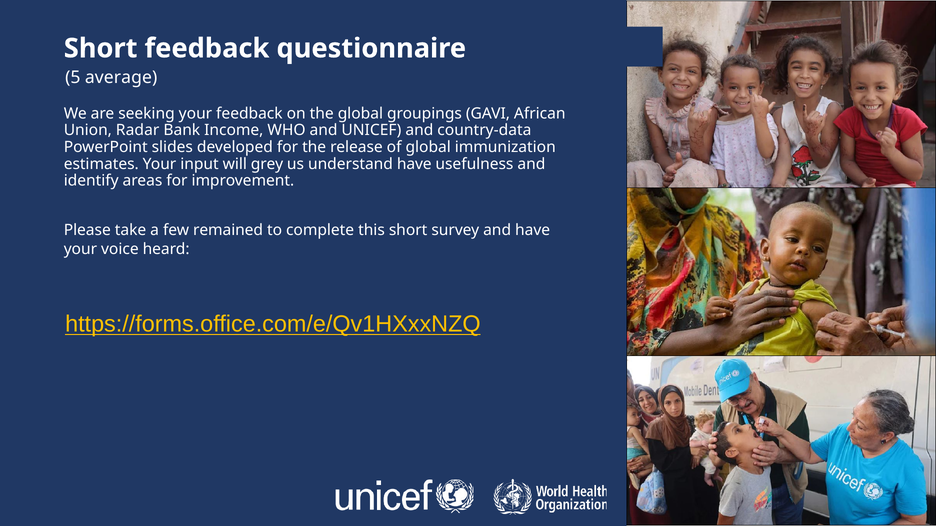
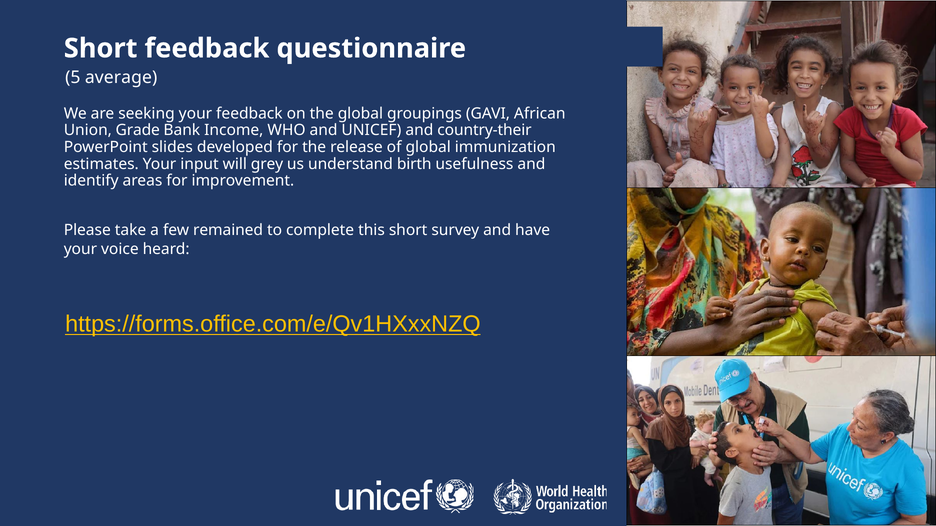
Radar: Radar -> Grade (138, 130)
country-data: country-data -> country-their (484, 130)
understand have: have -> birth (414, 164)
